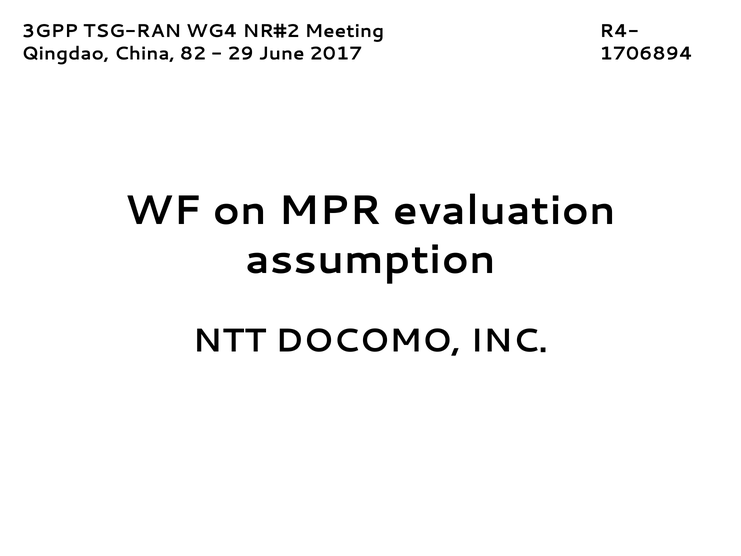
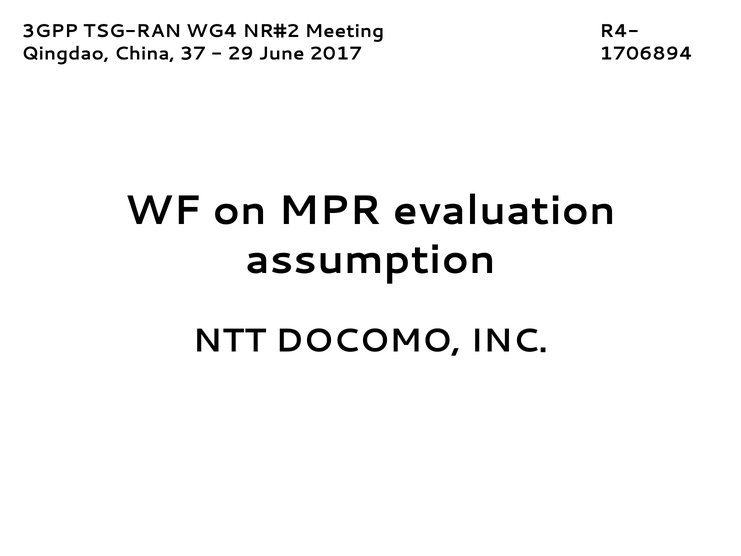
82: 82 -> 37 (193, 54)
